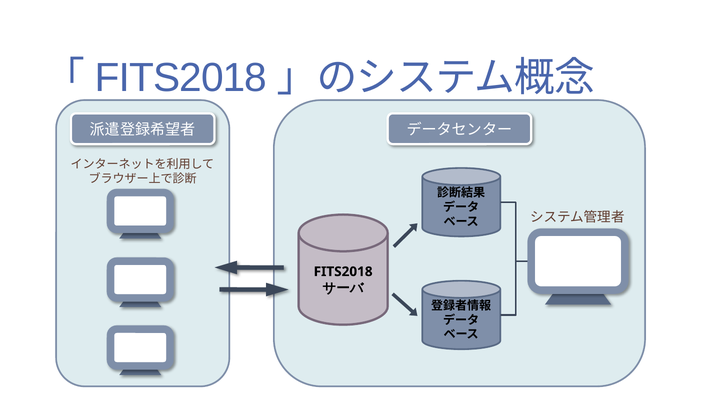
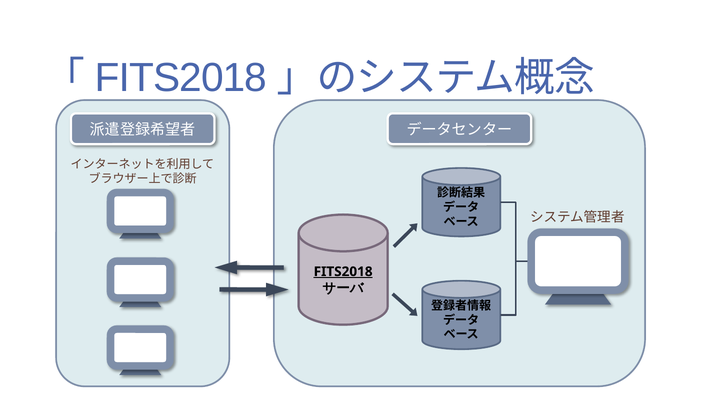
FITS2018 underline: none -> present (343, 272)
